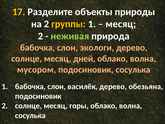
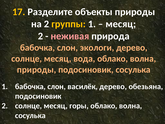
неживая colour: light green -> pink (70, 36)
дней: дней -> вода (84, 59)
мусором: мусором -> природы (37, 70)
